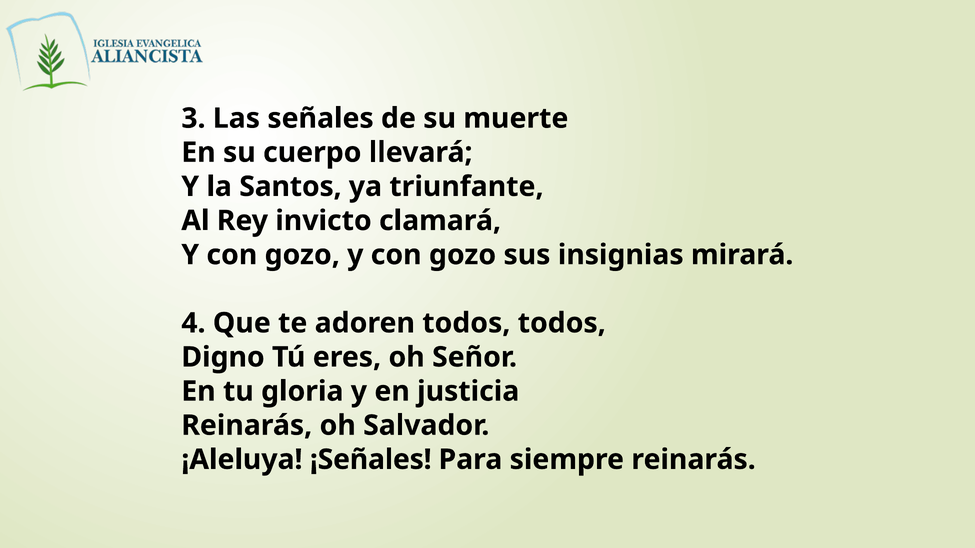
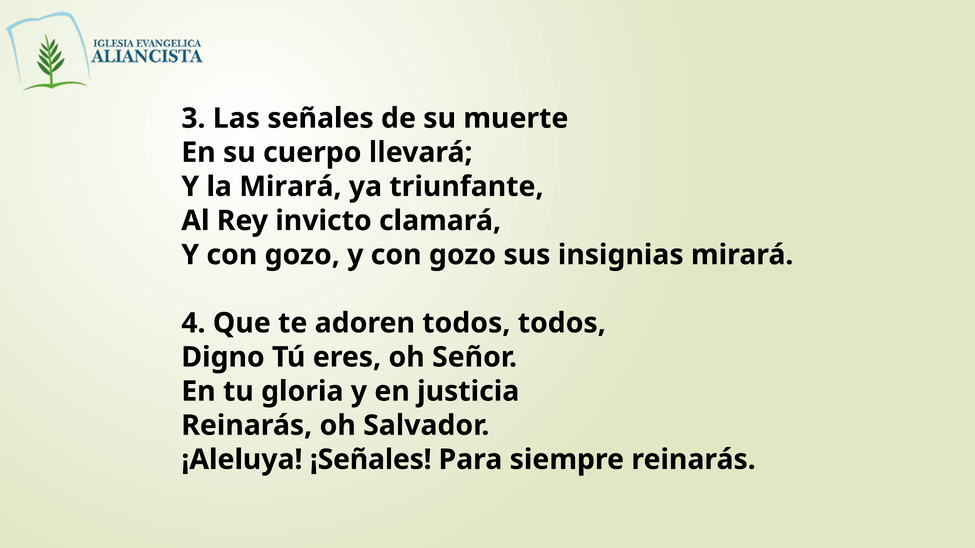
la Santos: Santos -> Mirará (290, 187)
